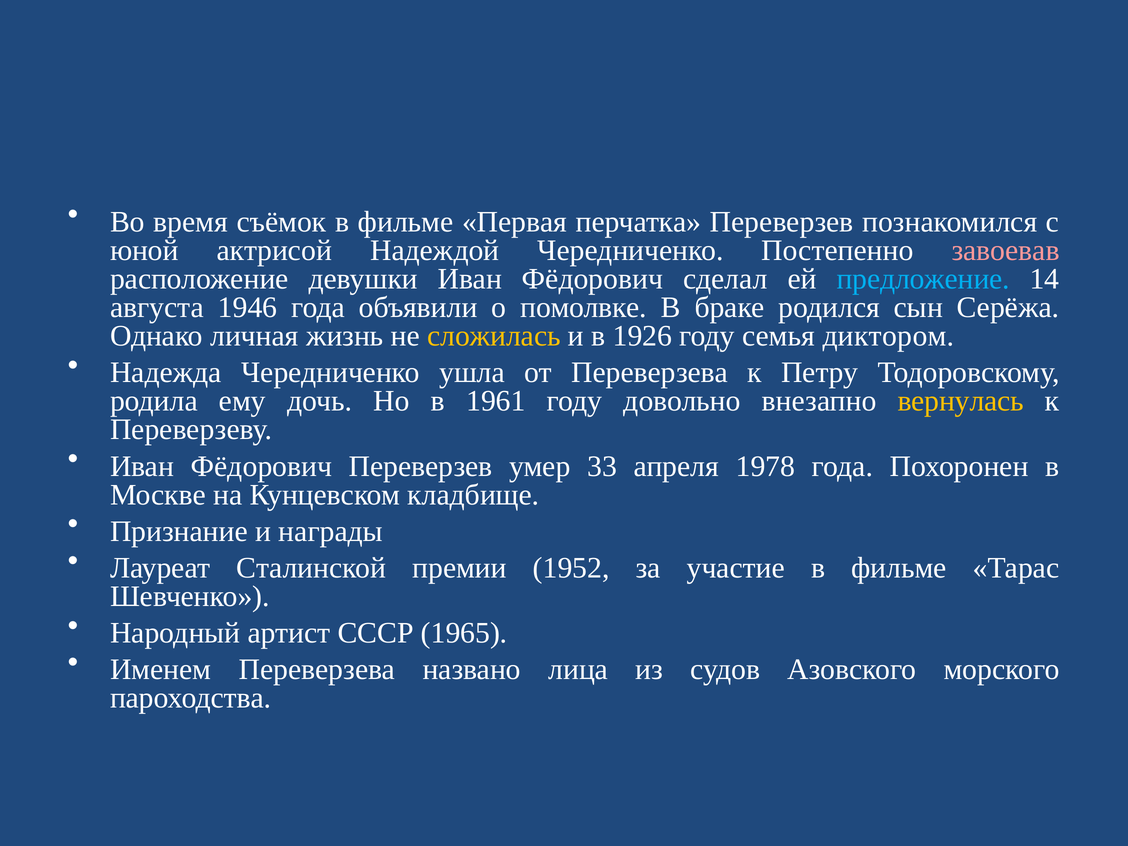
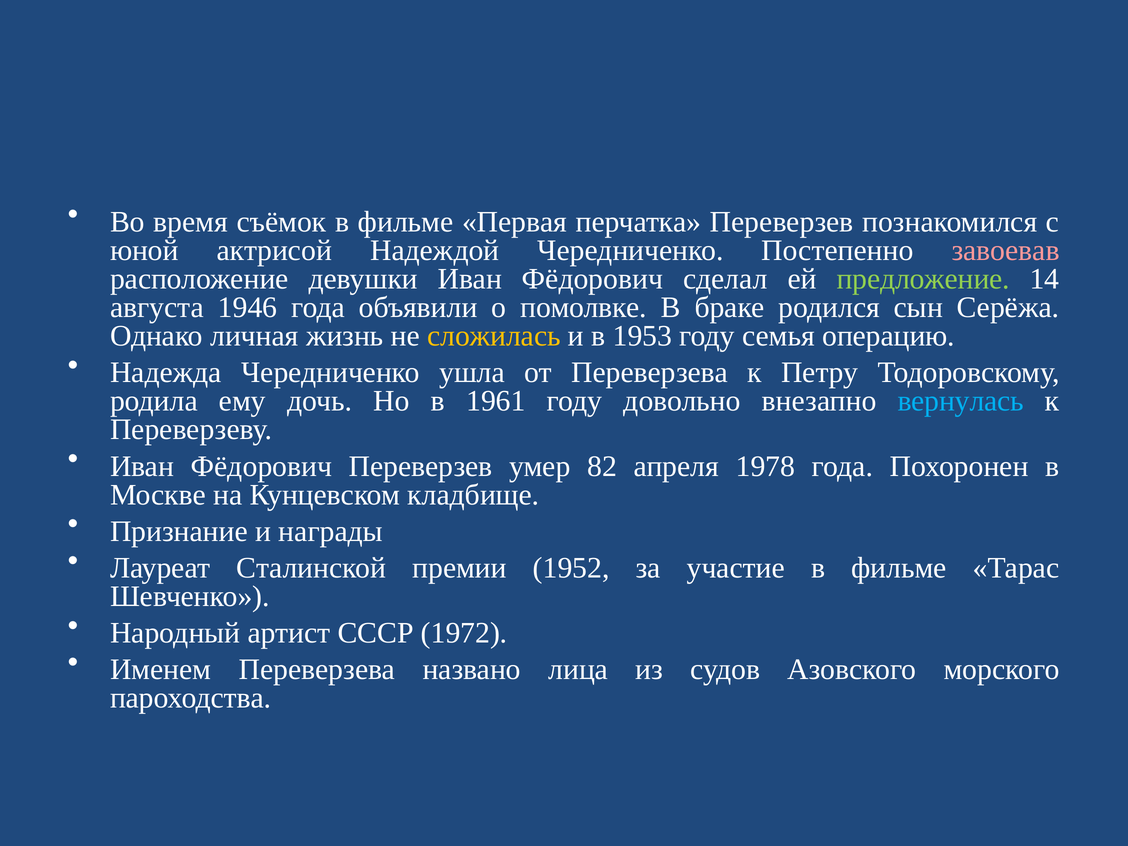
предложение colour: light blue -> light green (923, 279)
1926: 1926 -> 1953 (642, 336)
диктором: диктором -> операцию (889, 336)
вернулась colour: yellow -> light blue (961, 401)
33: 33 -> 82 (602, 466)
1965: 1965 -> 1972 (464, 633)
